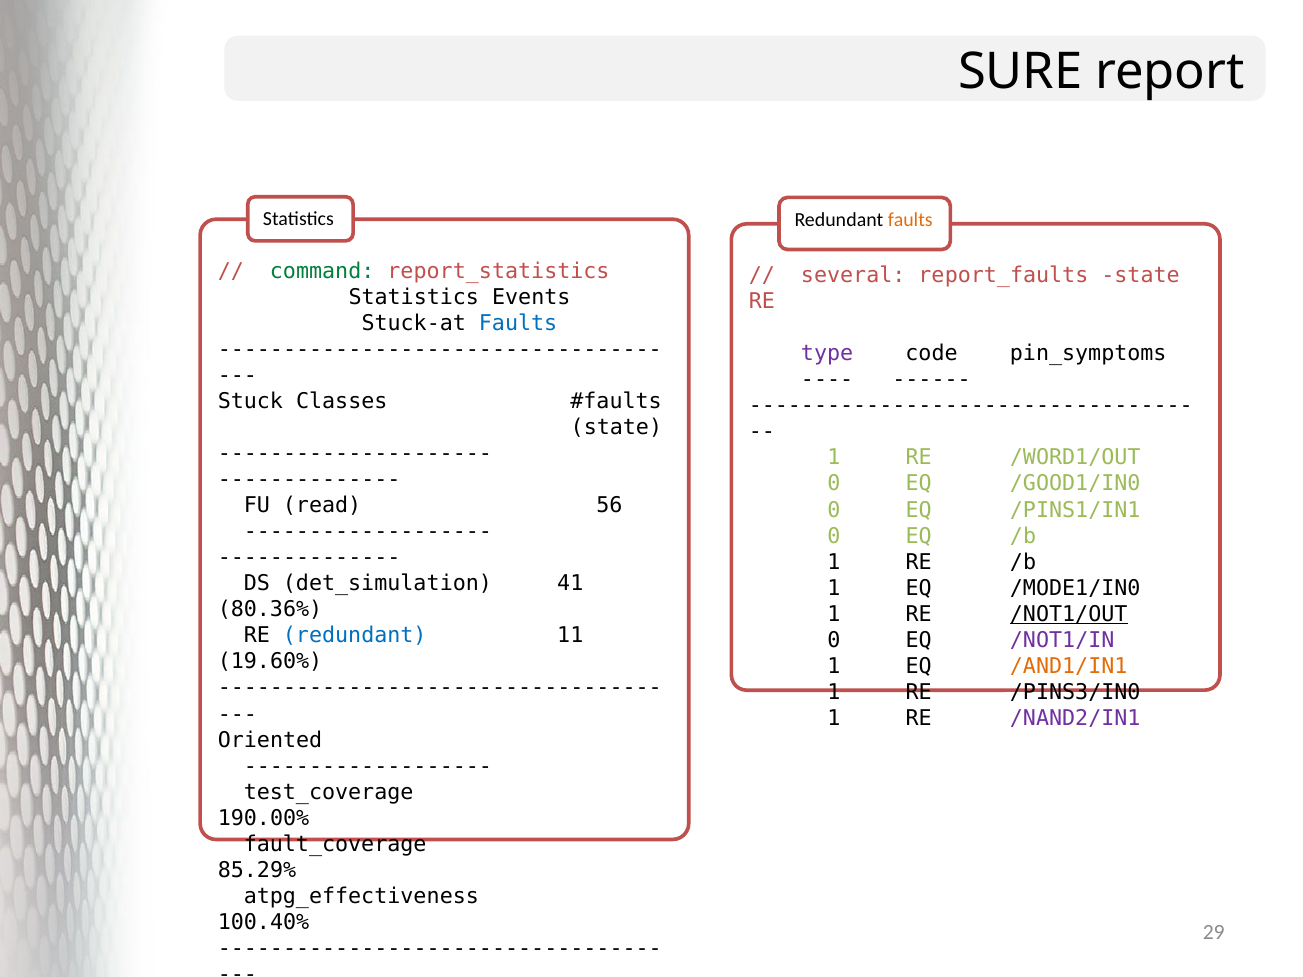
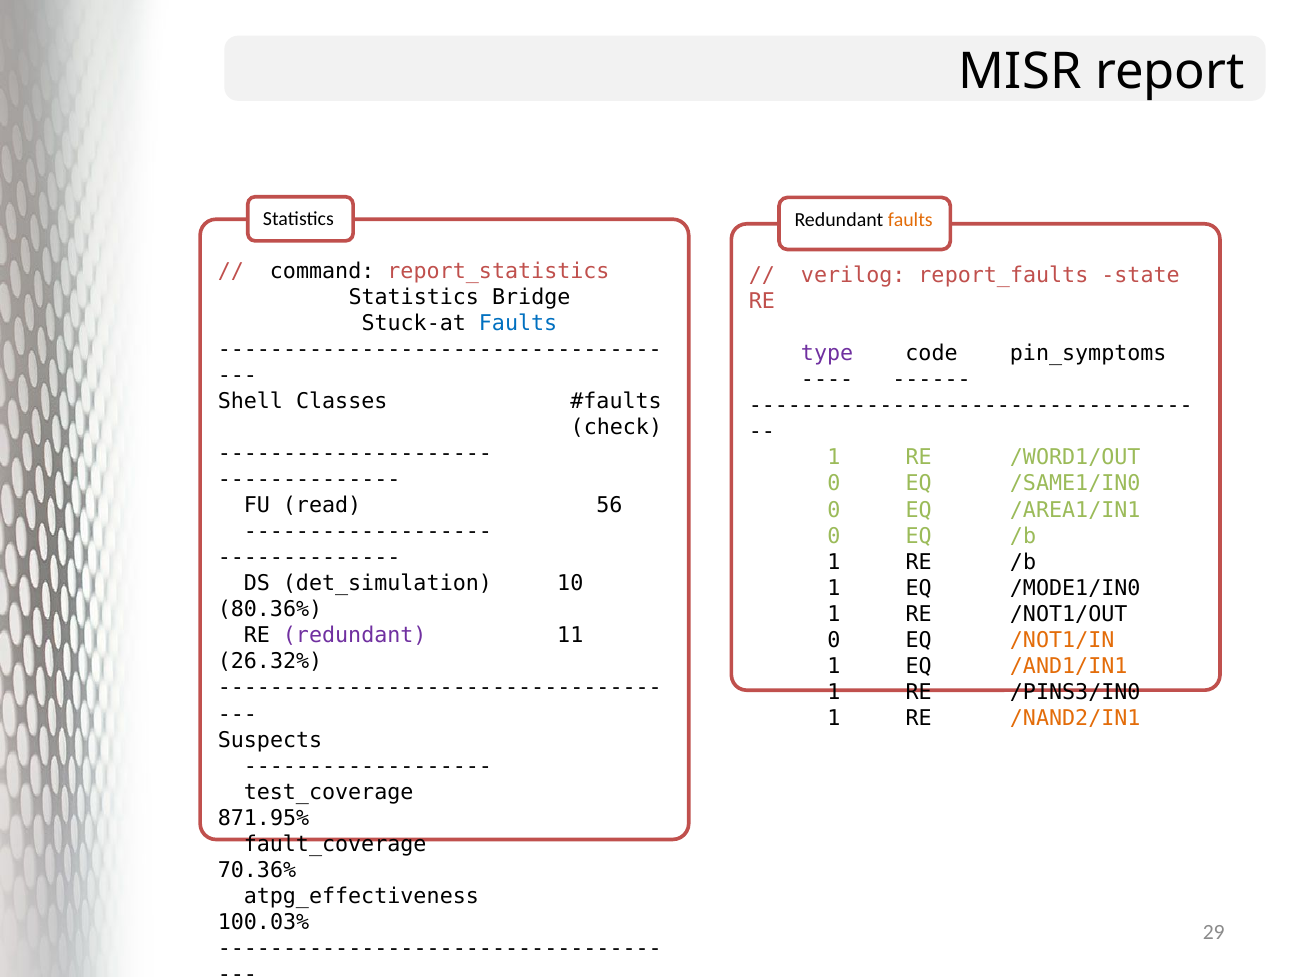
SURE: SURE -> MISR (1020, 72)
command colour: green -> black (322, 271)
several: several -> verilog (853, 275)
Events: Events -> Bridge (531, 297)
Stuck: Stuck -> Shell (250, 401)
state: state -> check (616, 427)
/GOOD1/IN0: /GOOD1/IN0 -> /SAME1/IN0 (1075, 484)
/PINS1/IN1: /PINS1/IN1 -> /AREA1/IN1 (1075, 510)
41: 41 -> 10 (570, 584)
/NOT1/OUT underline: present -> none (1069, 614)
redundant colour: blue -> purple (355, 636)
/NOT1/IN colour: purple -> orange (1062, 640)
19.60%: 19.60% -> 26.32% (270, 662)
/NAND2/IN1 colour: purple -> orange (1075, 718)
Oriented: Oriented -> Suspects (270, 740)
190.00%: 190.00% -> 871.95% (264, 818)
85.29%: 85.29% -> 70.36% (257, 870)
100.40%: 100.40% -> 100.03% (264, 923)
